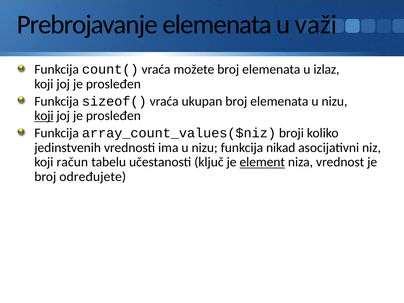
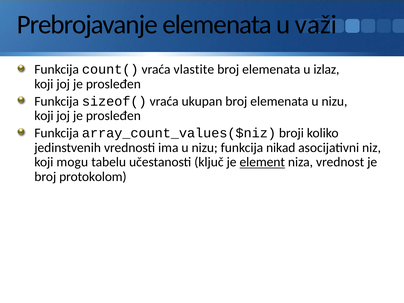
možete: možete -> vlastite (194, 70)
koji underline: present -> none (44, 116)
račun: račun -> mogu (72, 162)
određujete: određujete -> protokolom (93, 177)
